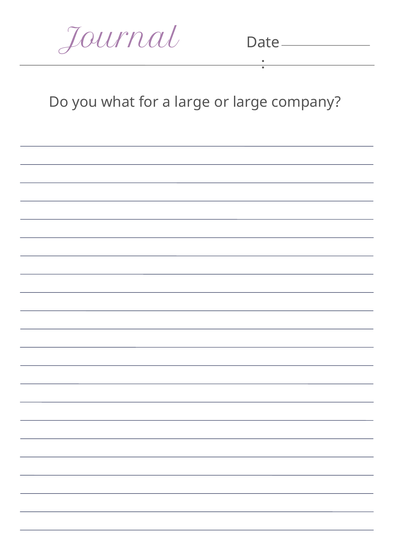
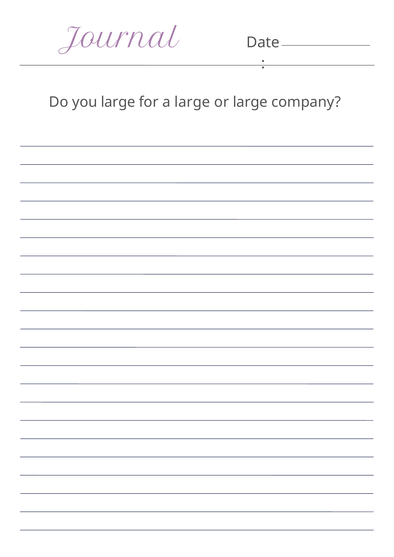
you what: what -> large (118, 102)
